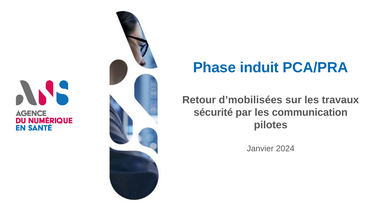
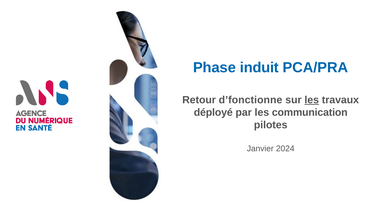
d’mobilisées: d’mobilisées -> d’fonctionne (251, 100)
les underline: none -> present (312, 100)
sécurité: sécurité -> déployé (213, 112)
